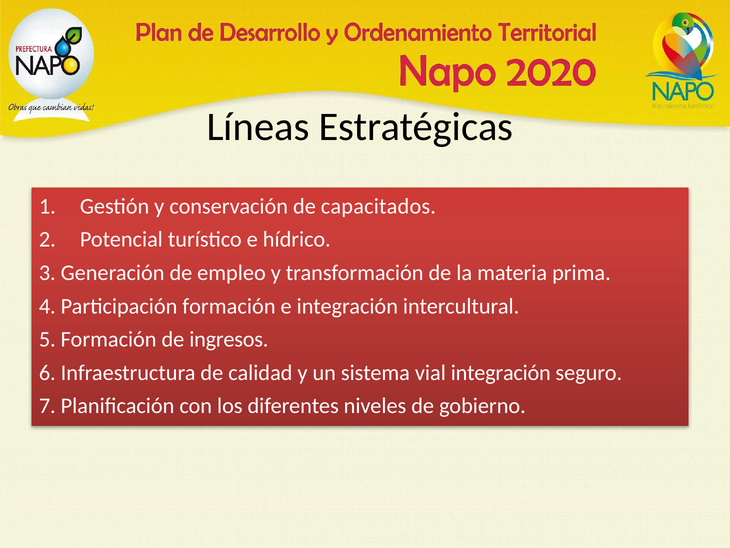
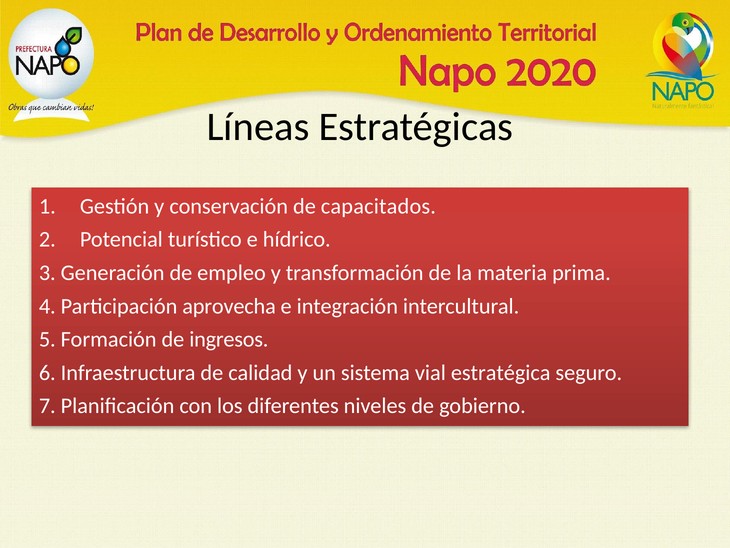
Participación formación: formación -> aprovecha (229, 306)
vial integración: integración -> estratégica (501, 372)
